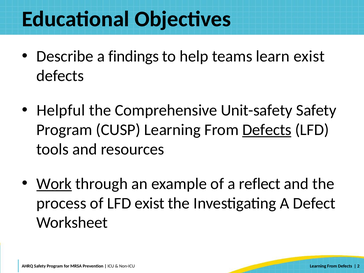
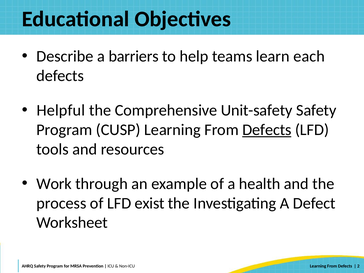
findings: findings -> barriers (134, 56)
learn exist: exist -> each (309, 56)
Work underline: present -> none (54, 184)
reflect: reflect -> health (260, 184)
